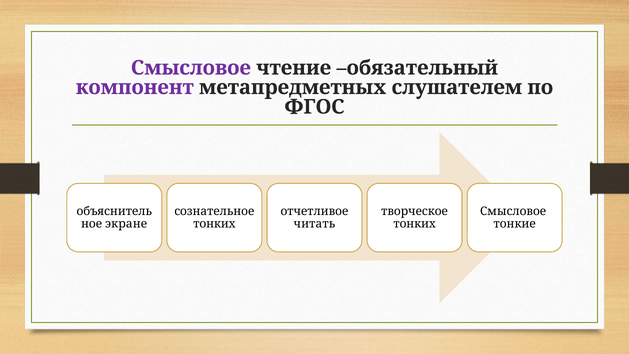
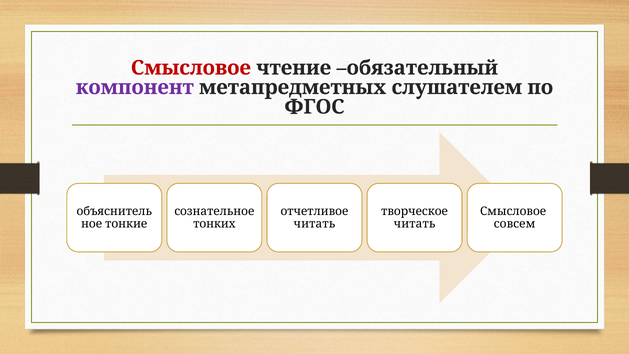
Смысловое colour: purple -> red (191, 68)
экране: экране -> тонкие (126, 224)
тонких: тонких -> читать (414, 224)
тонкие: тонкие -> совсем (515, 224)
